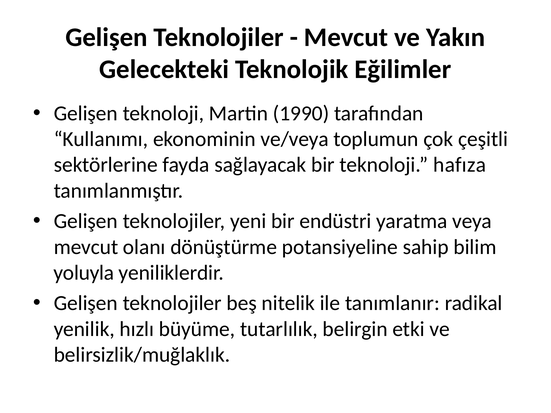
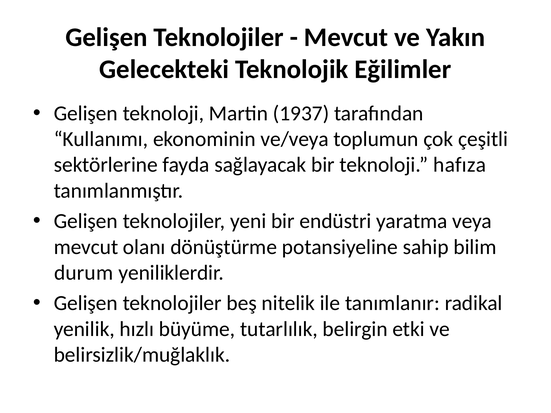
1990: 1990 -> 1937 (301, 114)
yoluyla: yoluyla -> durum (84, 273)
